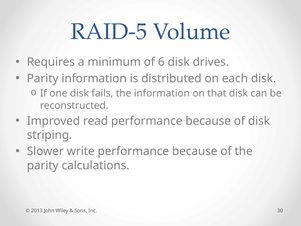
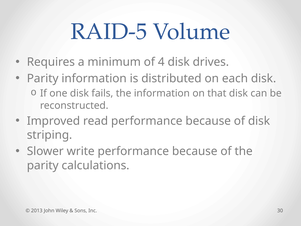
6: 6 -> 4 (161, 62)
